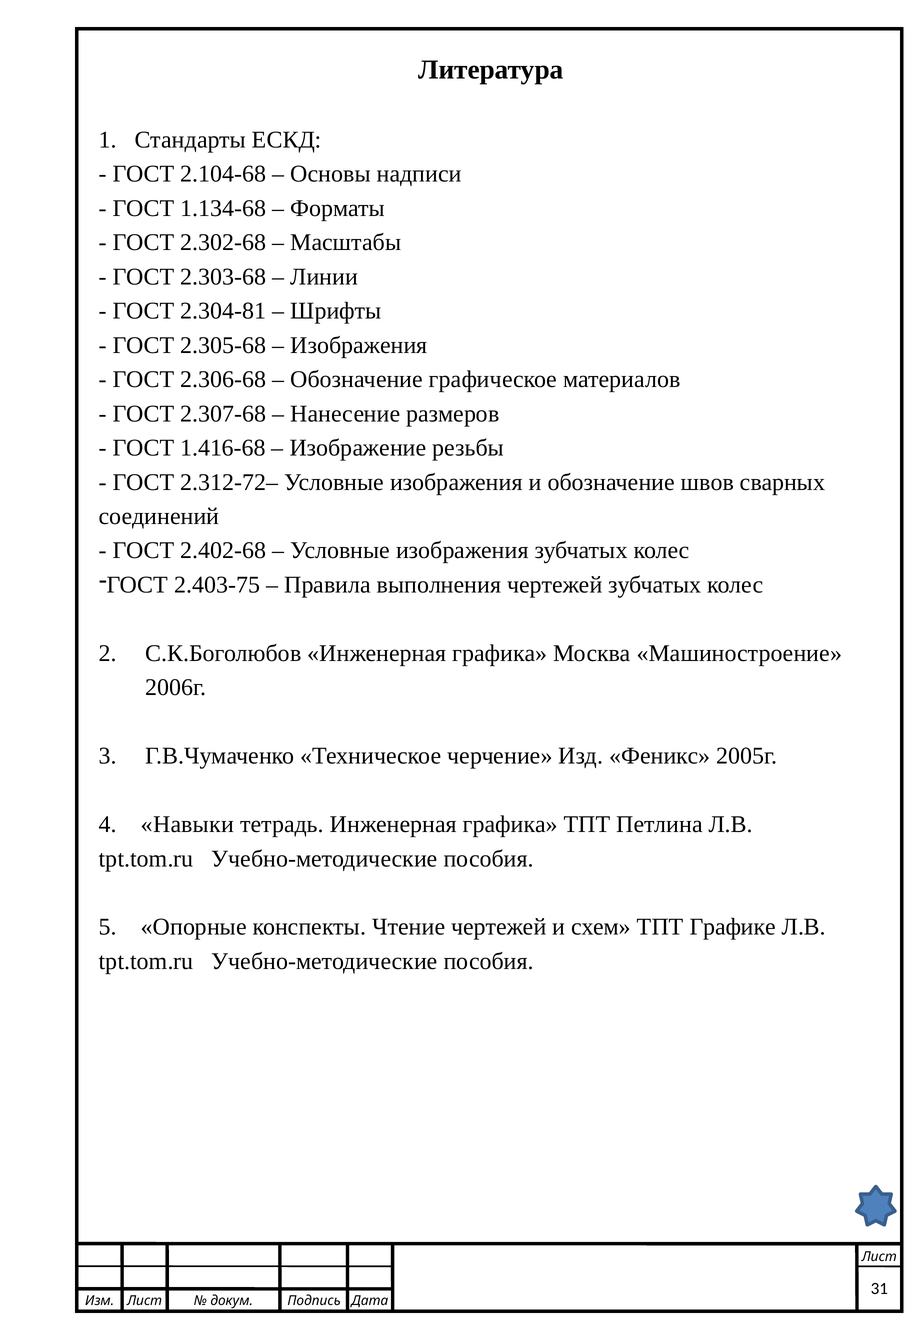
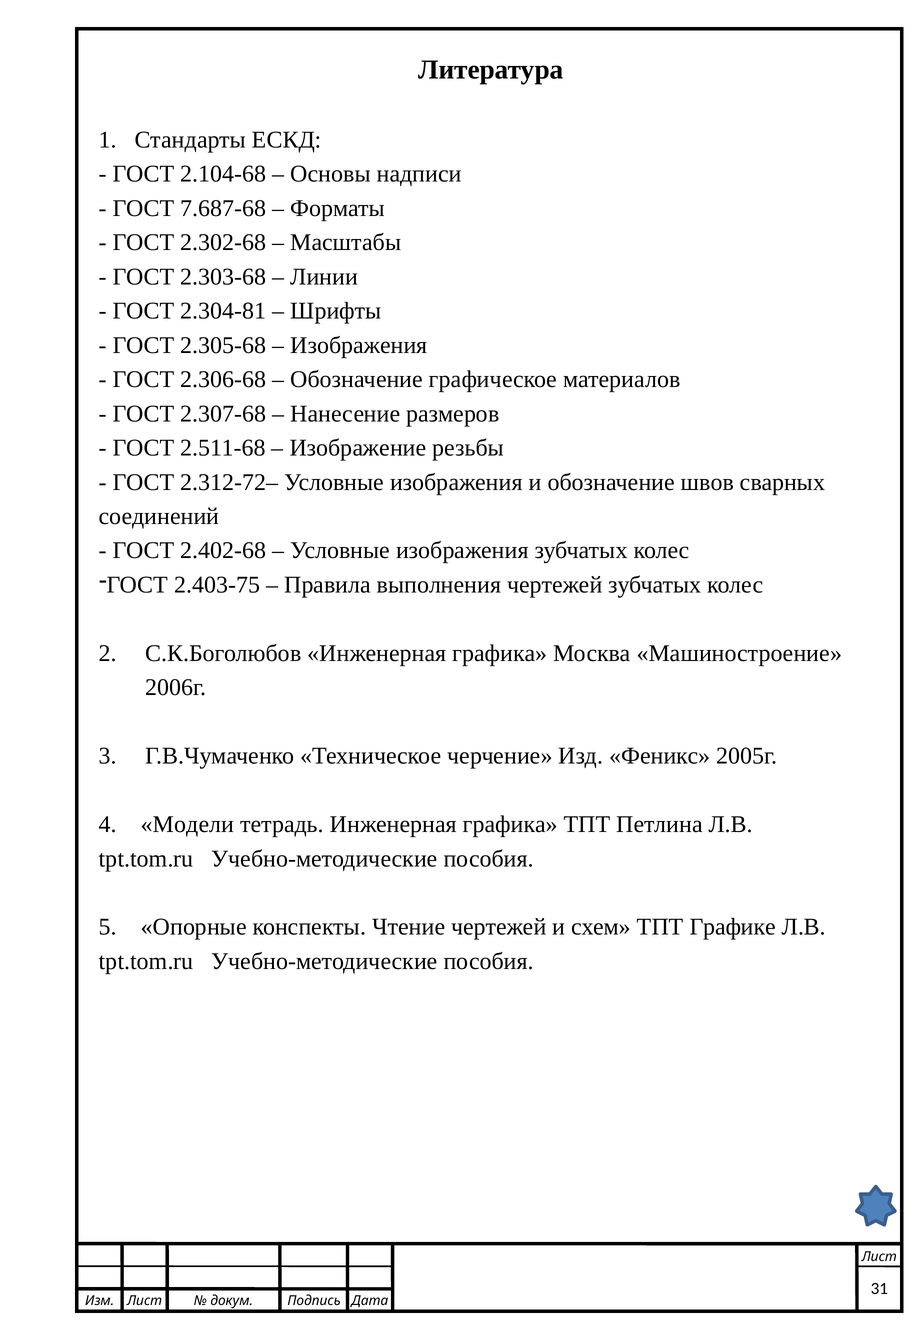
1.134-68: 1.134-68 -> 7.687-68 (223, 208)
1.416-68: 1.416-68 -> 2.511-68 (223, 448)
Навыки: Навыки -> Модели (187, 825)
